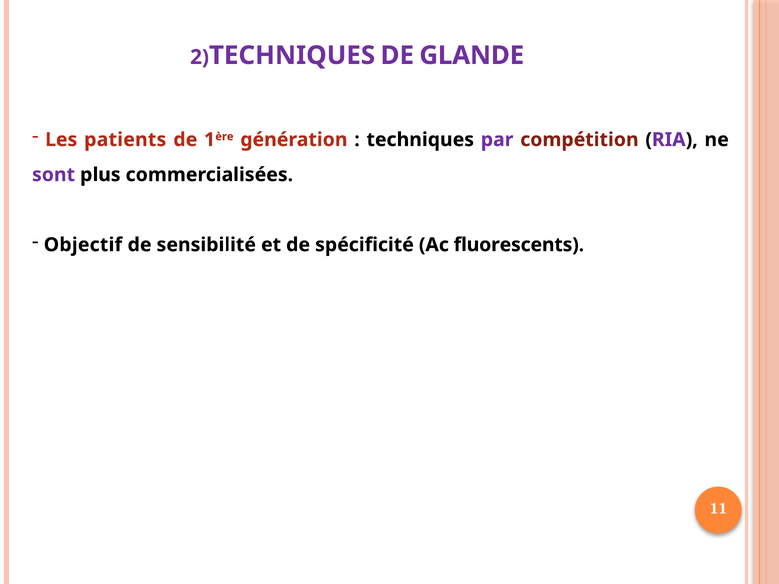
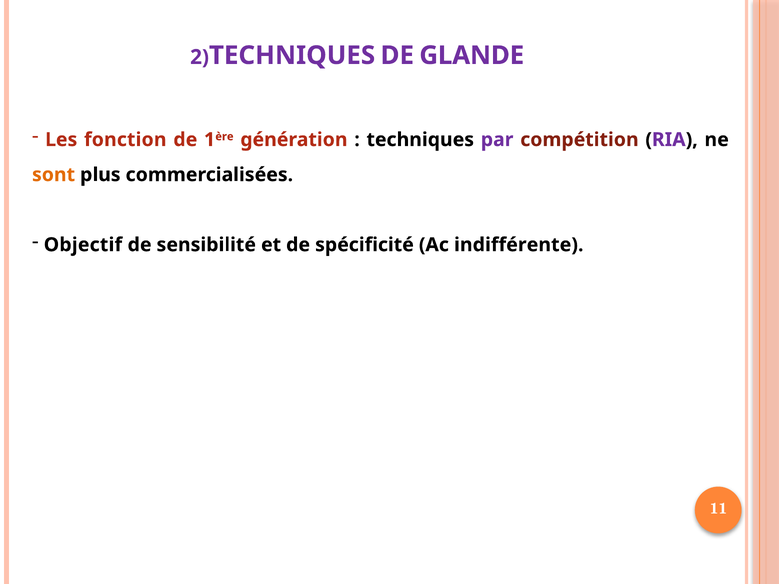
patients: patients -> fonction (125, 140)
sont colour: purple -> orange (54, 175)
fluorescents: fluorescents -> indifférente (519, 245)
